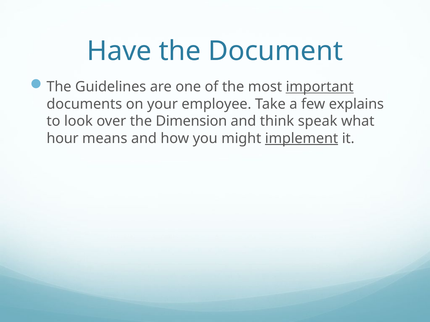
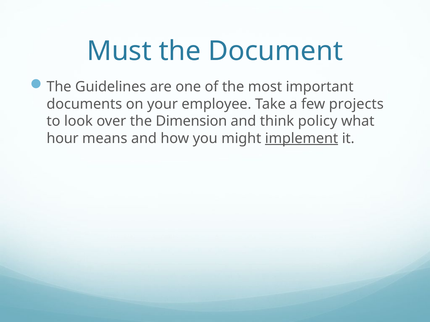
Have: Have -> Must (119, 51)
important underline: present -> none (320, 87)
explains: explains -> projects (356, 104)
speak: speak -> policy (318, 121)
